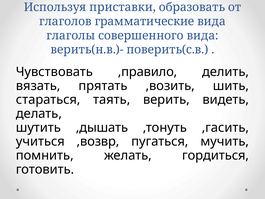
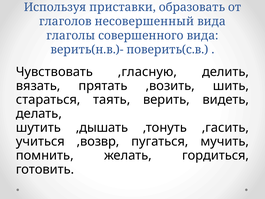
грамматические: грамматические -> несовершенный (144, 21)
,правило: ,правило -> ,гласную (147, 72)
